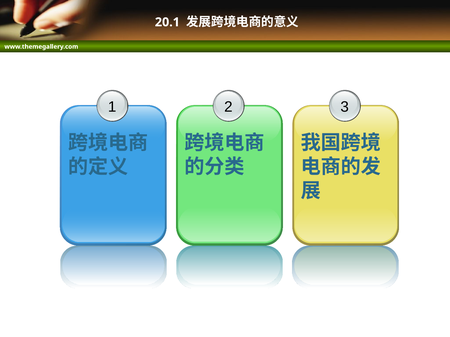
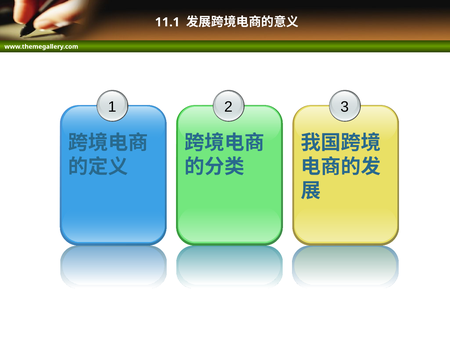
20.1: 20.1 -> 11.1 (167, 22)
